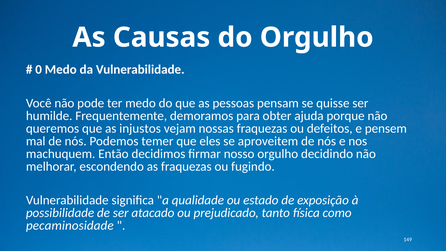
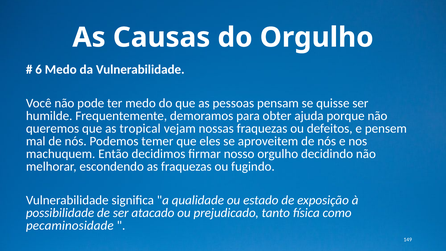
0: 0 -> 6 (39, 69)
injustos: injustos -> tropical (140, 128)
